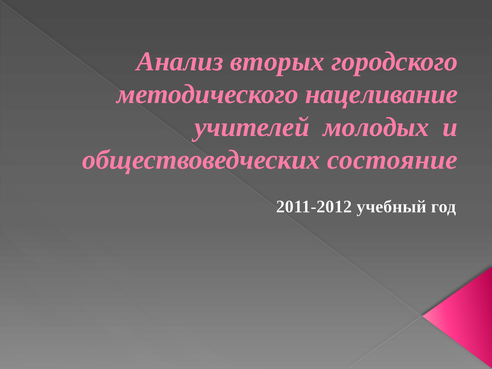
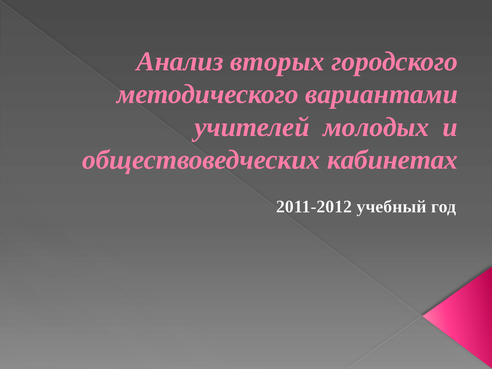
нацеливание: нацеливание -> вариантами (382, 94)
состояние: состояние -> кабинетах (392, 160)
